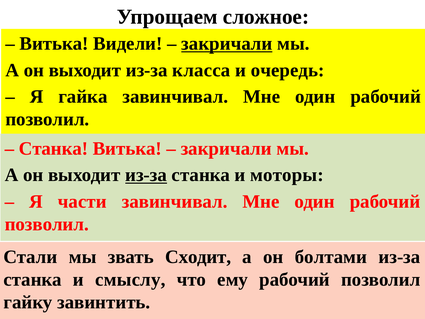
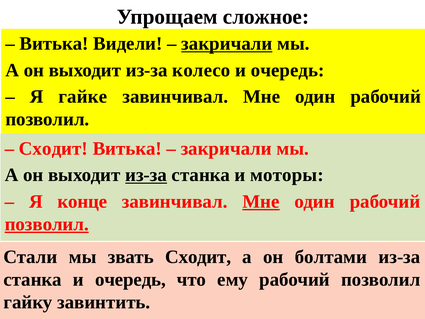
класса: класса -> колесо (201, 70)
гайка: гайка -> гайке (83, 97)
Станка: Станка -> Сходит (53, 148)
части: части -> конце (82, 201)
Мне underline: none -> present (261, 201)
позволил underline: none -> present (47, 224)
станка и смыслу: смыслу -> очередь (130, 279)
